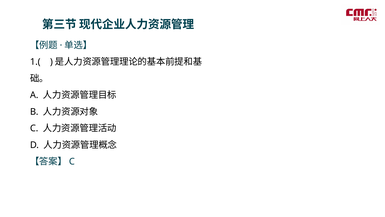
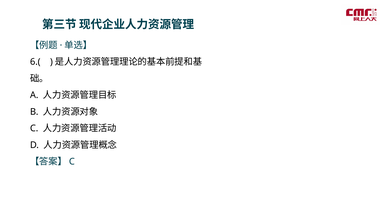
1.(: 1.( -> 6.( (35, 62)
